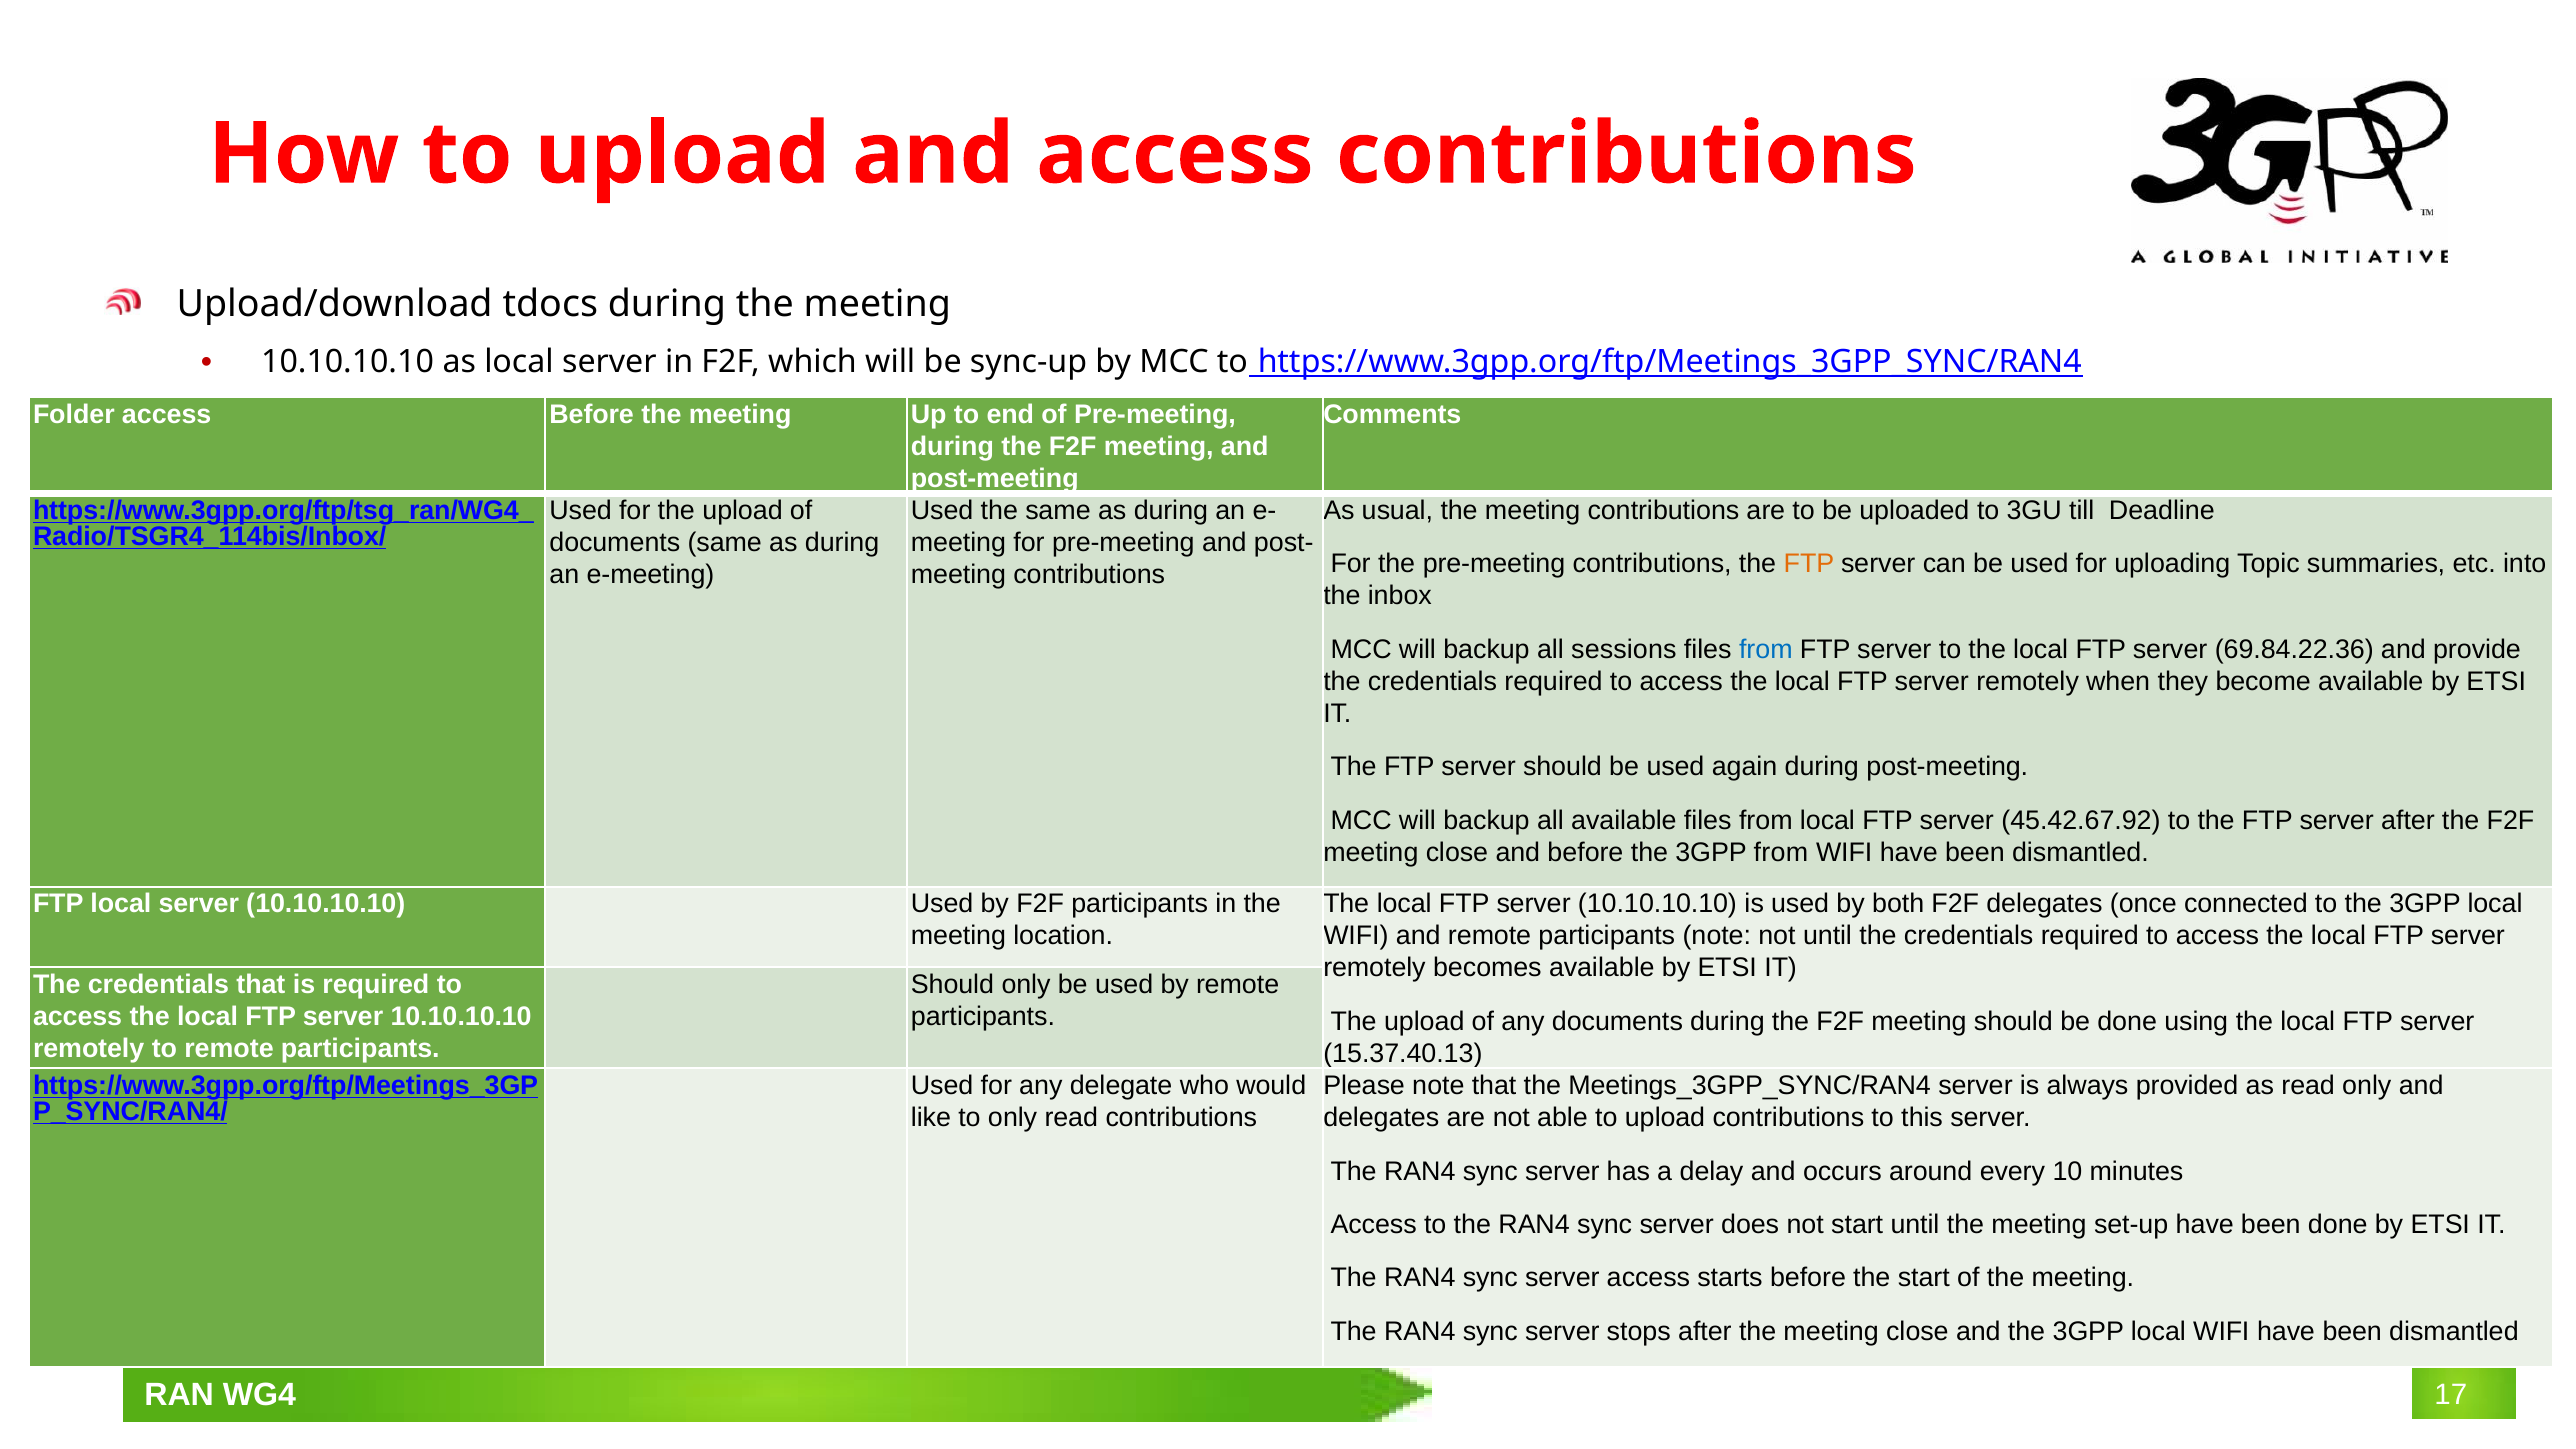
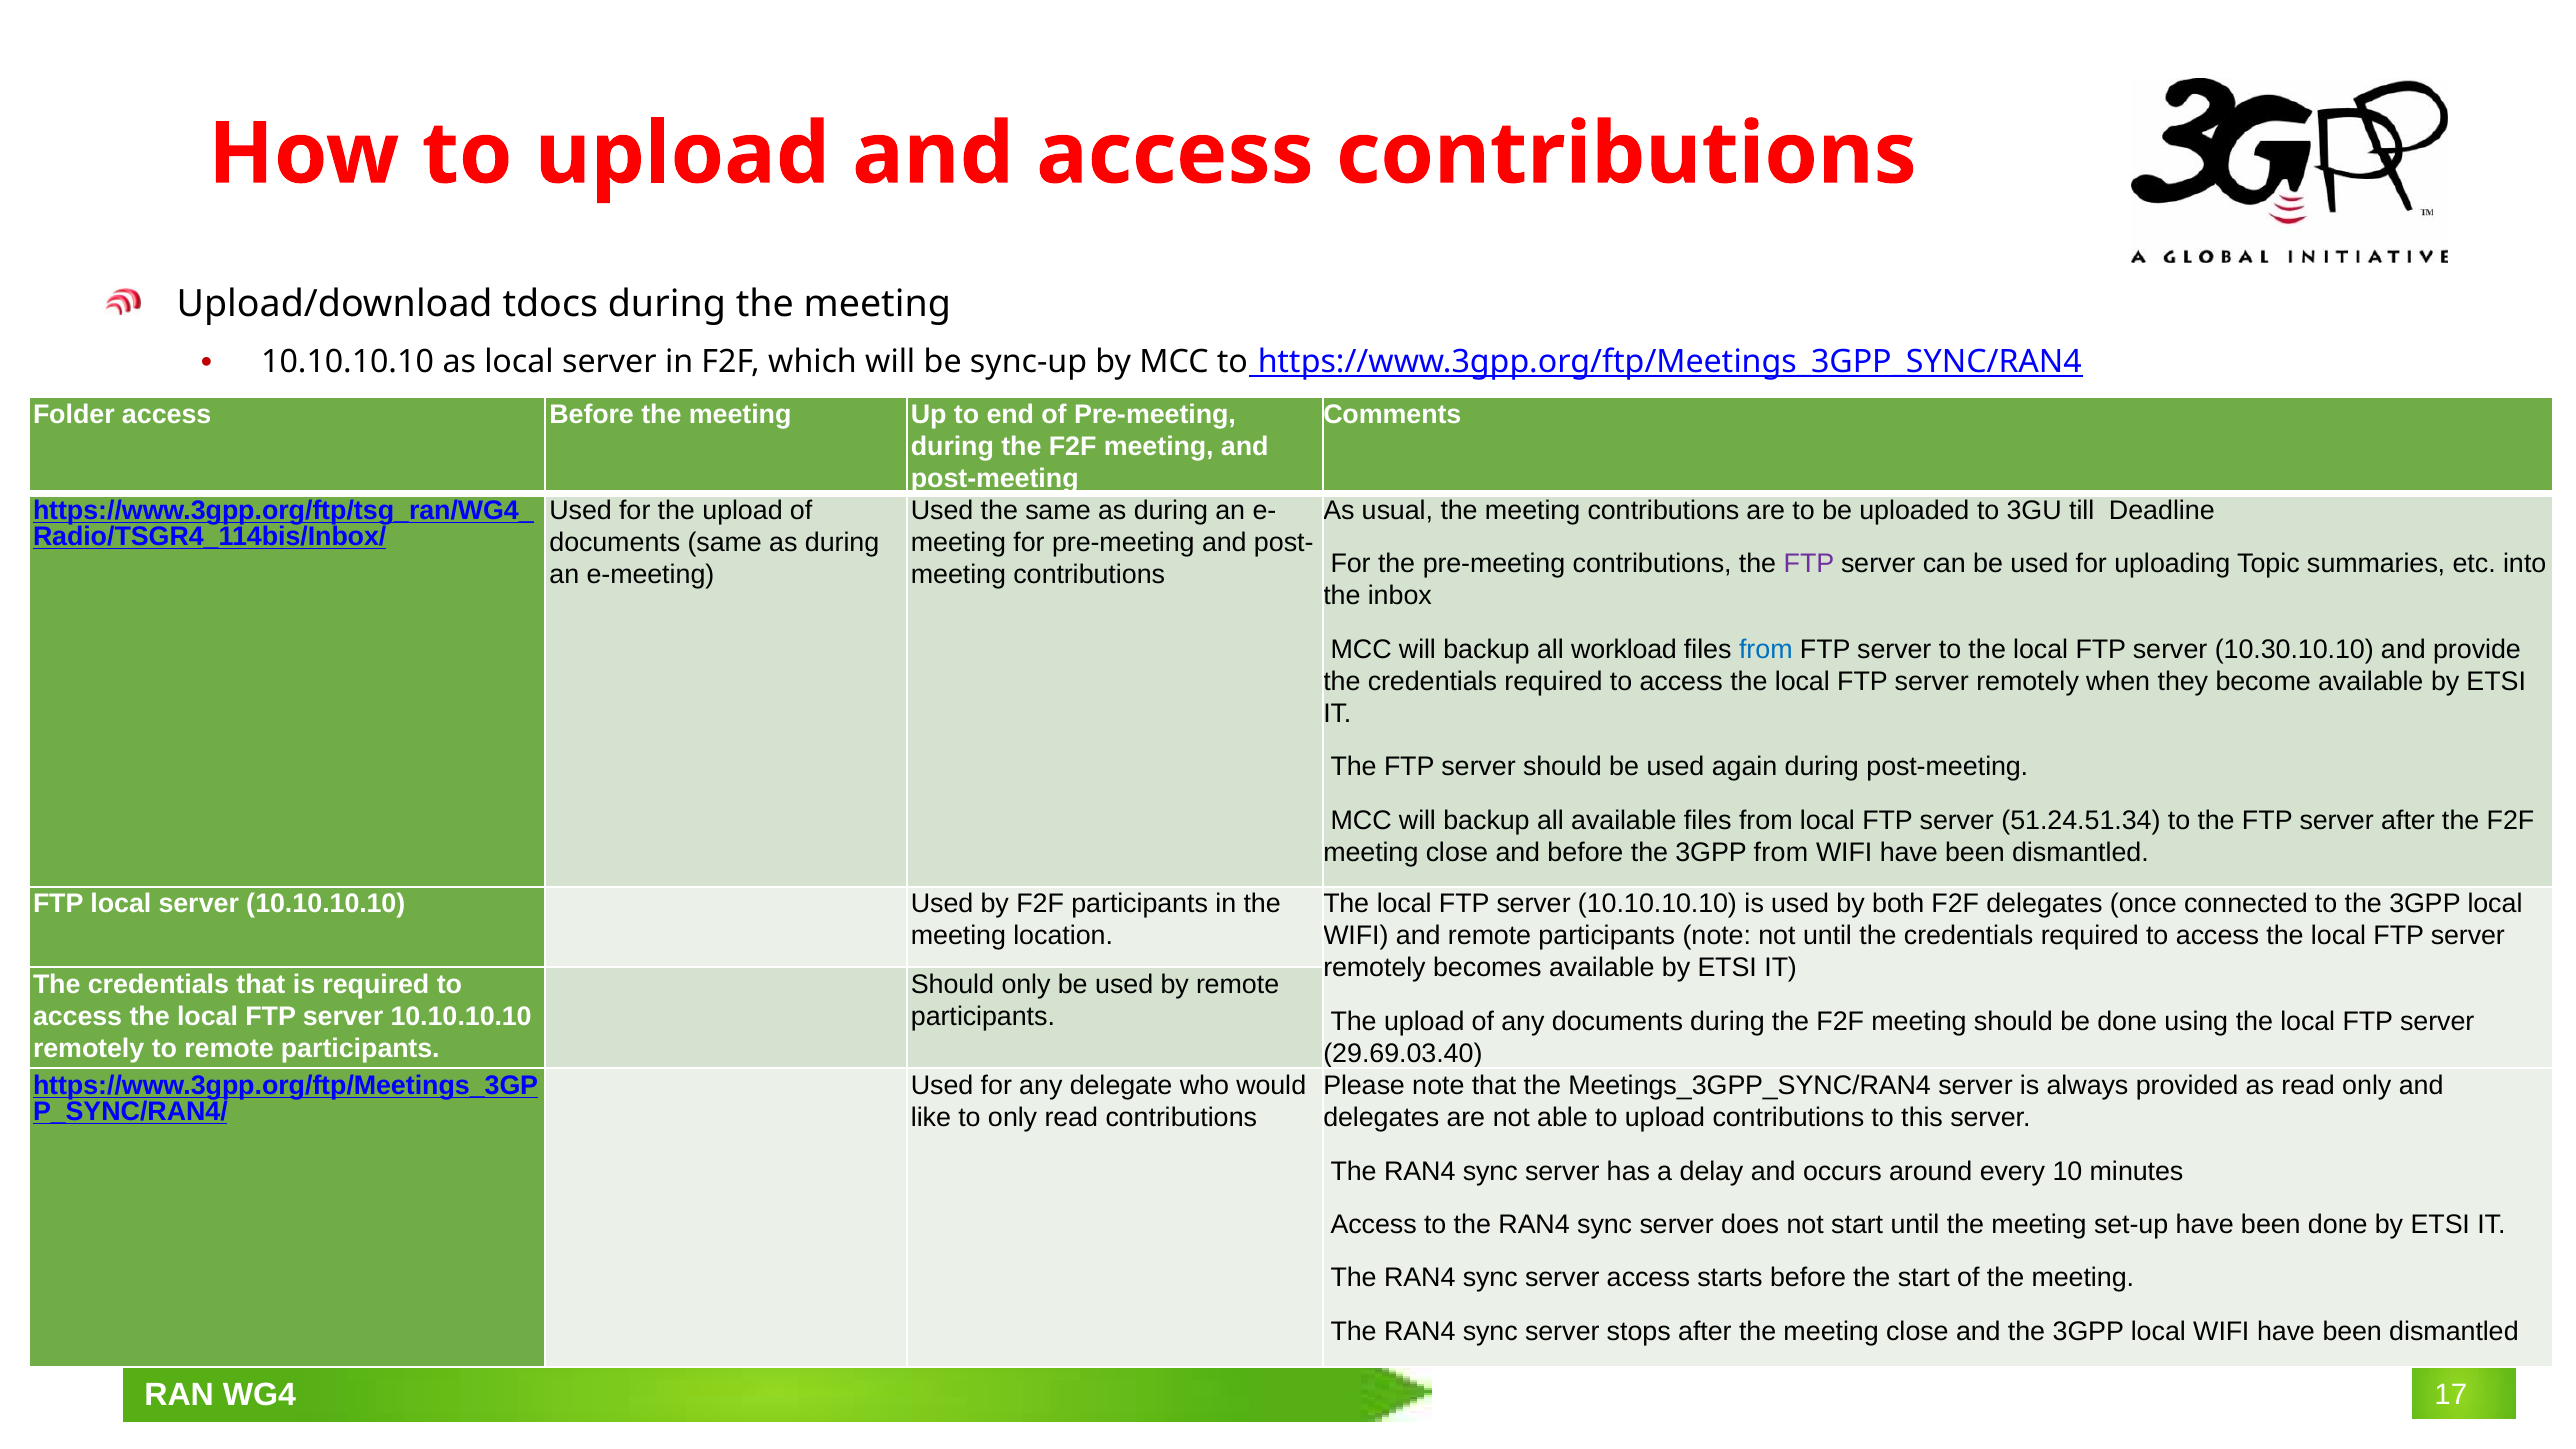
FTP colour: orange -> purple (1809, 564)
sessions: sessions -> workload (1624, 649)
69.84.22.36: 69.84.22.36 -> 10.30.10.10 (2294, 649)
45.42.67.92: 45.42.67.92 -> 51.24.51.34 (2081, 820)
15.37.40.13: 15.37.40.13 -> 29.69.03.40 (1403, 1054)
